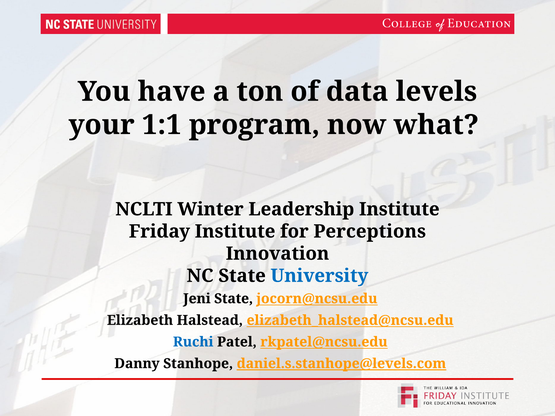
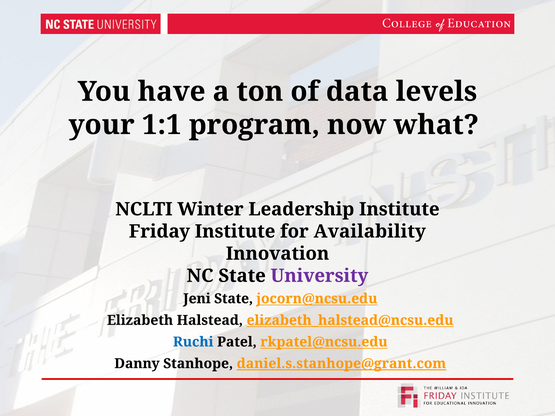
Perceptions: Perceptions -> Availability (370, 232)
University colour: blue -> purple (319, 276)
daniel.s.stanhope@levels.com: daniel.s.stanhope@levels.com -> daniel.s.stanhope@grant.com (341, 364)
